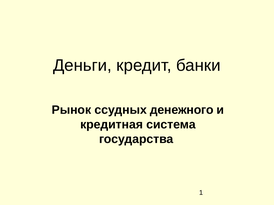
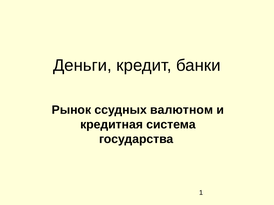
денежного: денежного -> валютном (182, 110)
